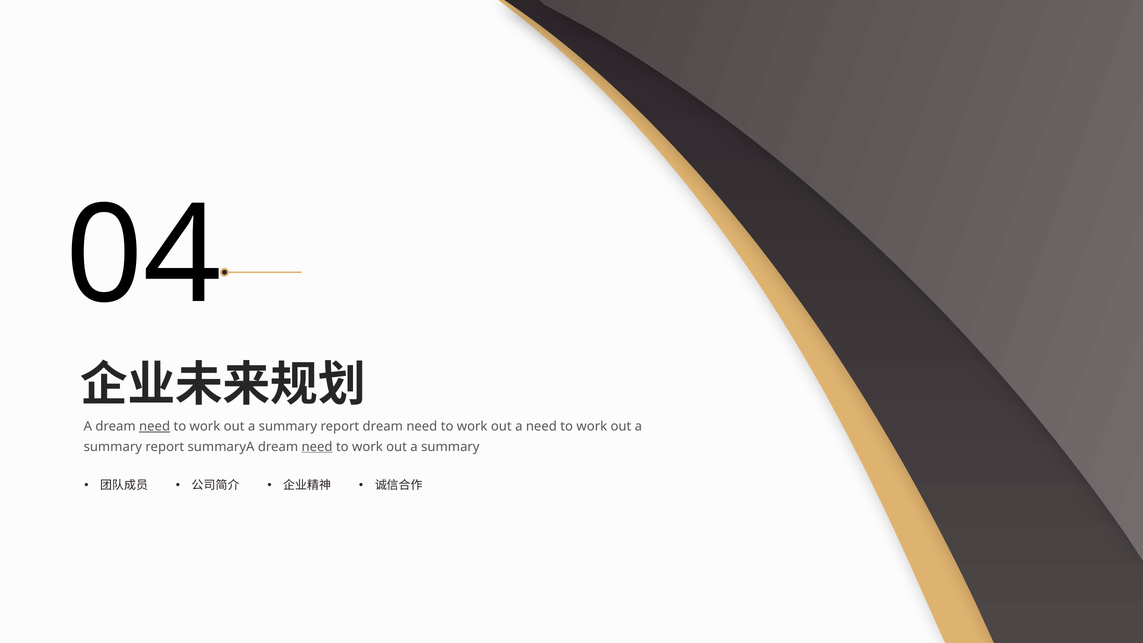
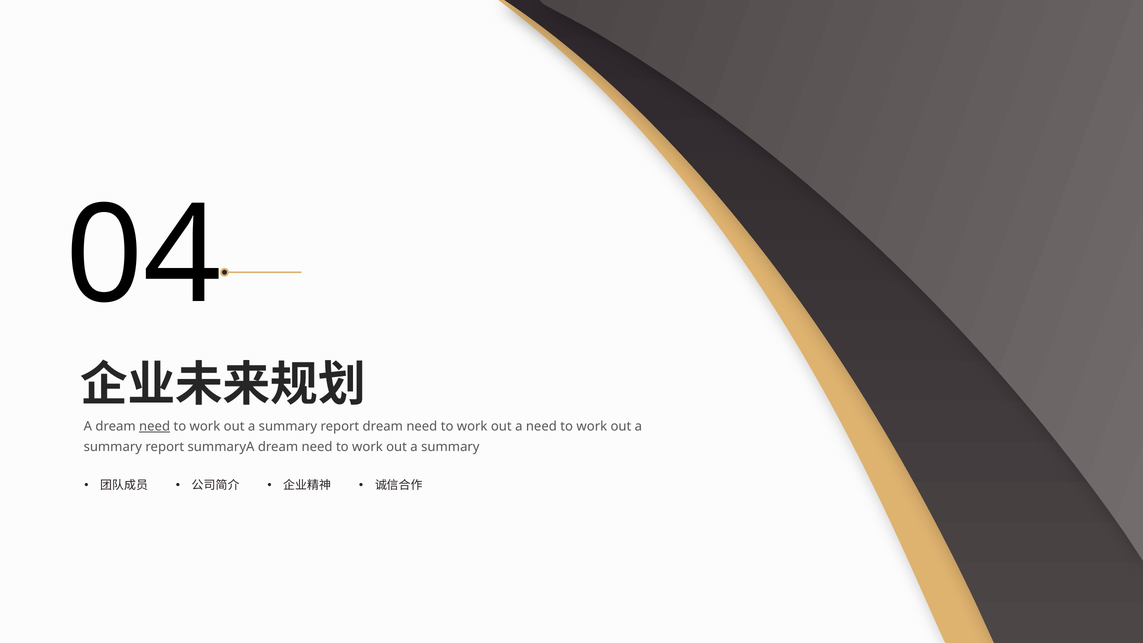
need underline: present -> none (317, 447)
